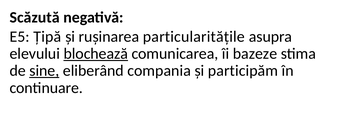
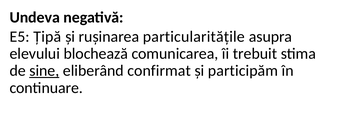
Scăzută: Scăzută -> Undeva (35, 17)
blochează underline: present -> none (96, 54)
bazeze: bazeze -> trebuit (255, 54)
compania: compania -> confirmat (159, 71)
